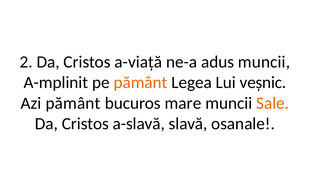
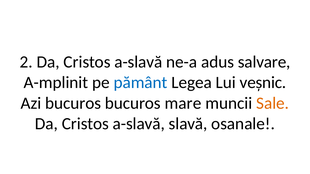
2 Da Cristos a-viață: a-viață -> a-slavă (138, 62)
adus muncii: muncii -> salvare (264, 62)
pământ colour: orange -> blue (140, 83)
Azi pământ: pământ -> bucuros (73, 103)
